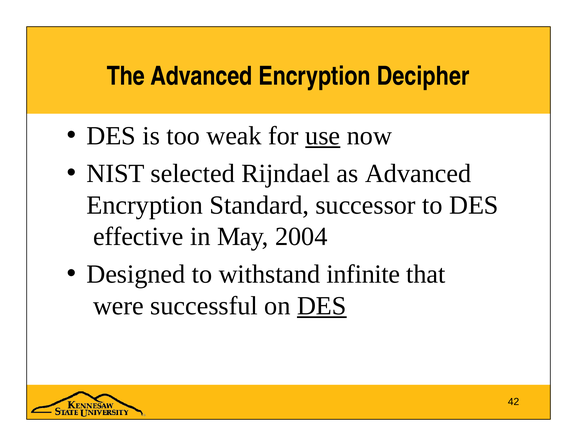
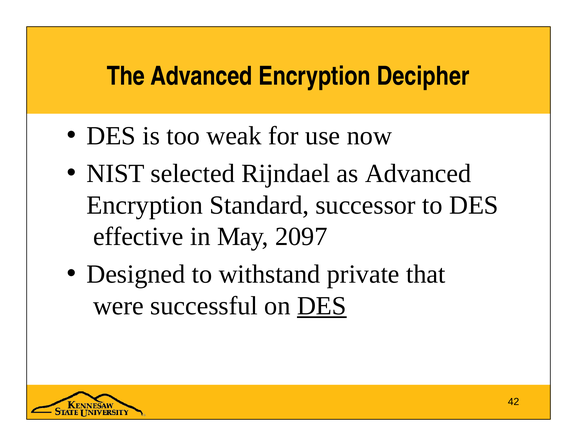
use underline: present -> none (323, 136)
2004: 2004 -> 2097 (301, 236)
infinite: infinite -> private (363, 274)
